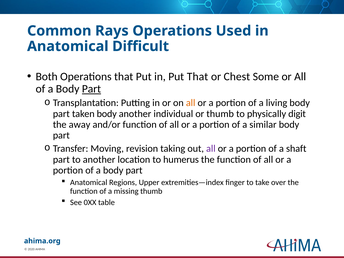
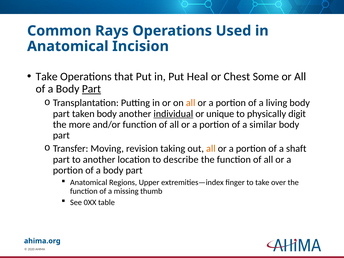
Difficult: Difficult -> Incision (141, 46)
Both: Both -> Take (47, 77)
Put That: That -> Heal (198, 77)
individual underline: none -> present (173, 114)
or thumb: thumb -> unique (220, 114)
away: away -> more (80, 125)
all colour: purple -> orange (211, 149)
humerus: humerus -> describe (181, 159)
